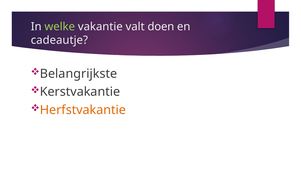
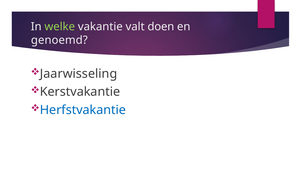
cadeautje: cadeautje -> genoemd (59, 40)
Belangrijkste: Belangrijkste -> Jaarwisseling (79, 74)
Herfstvakantie colour: orange -> blue (83, 110)
